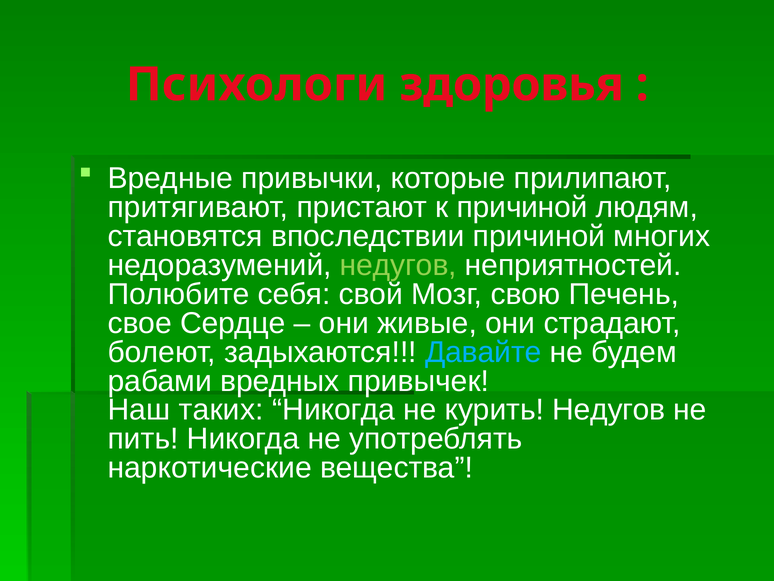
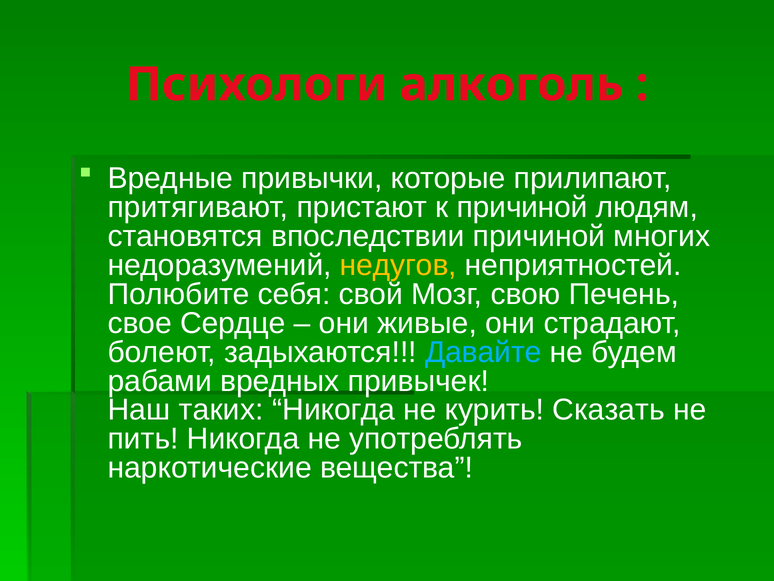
здоровья: здоровья -> алкоголь (512, 85)
недугов colour: light green -> yellow (398, 265)
курить Недугов: Недугов -> Сказать (609, 410)
